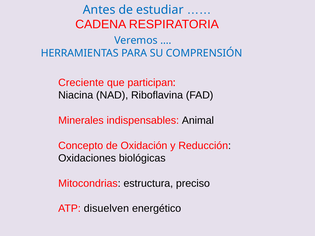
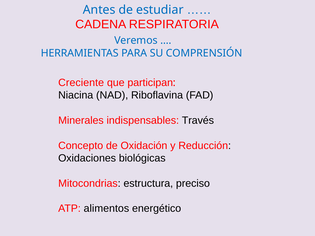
Animal: Animal -> Través (198, 120)
disuelven: disuelven -> alimentos (106, 209)
